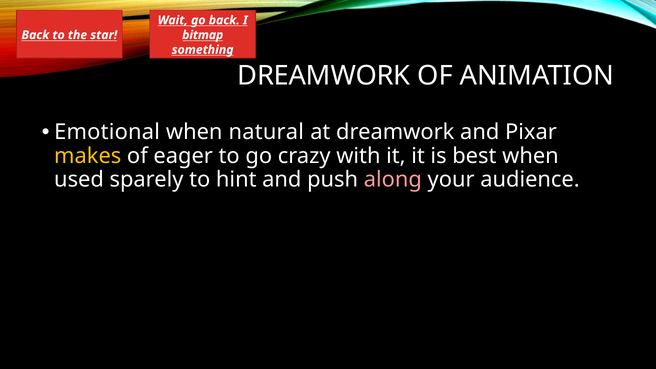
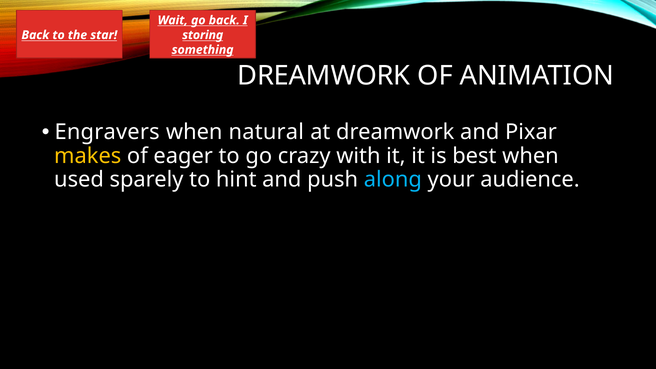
bitmap: bitmap -> storing (203, 35)
Emotional: Emotional -> Engravers (107, 132)
along colour: pink -> light blue (393, 179)
